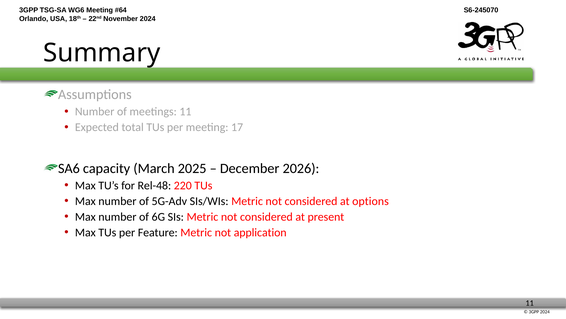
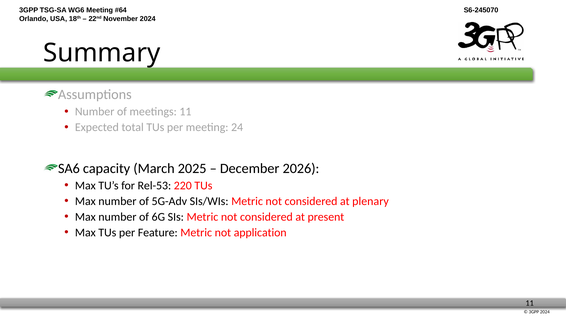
17: 17 -> 24 (237, 127)
Rel-48: Rel-48 -> Rel-53 (154, 185)
options: options -> plenary (371, 201)
